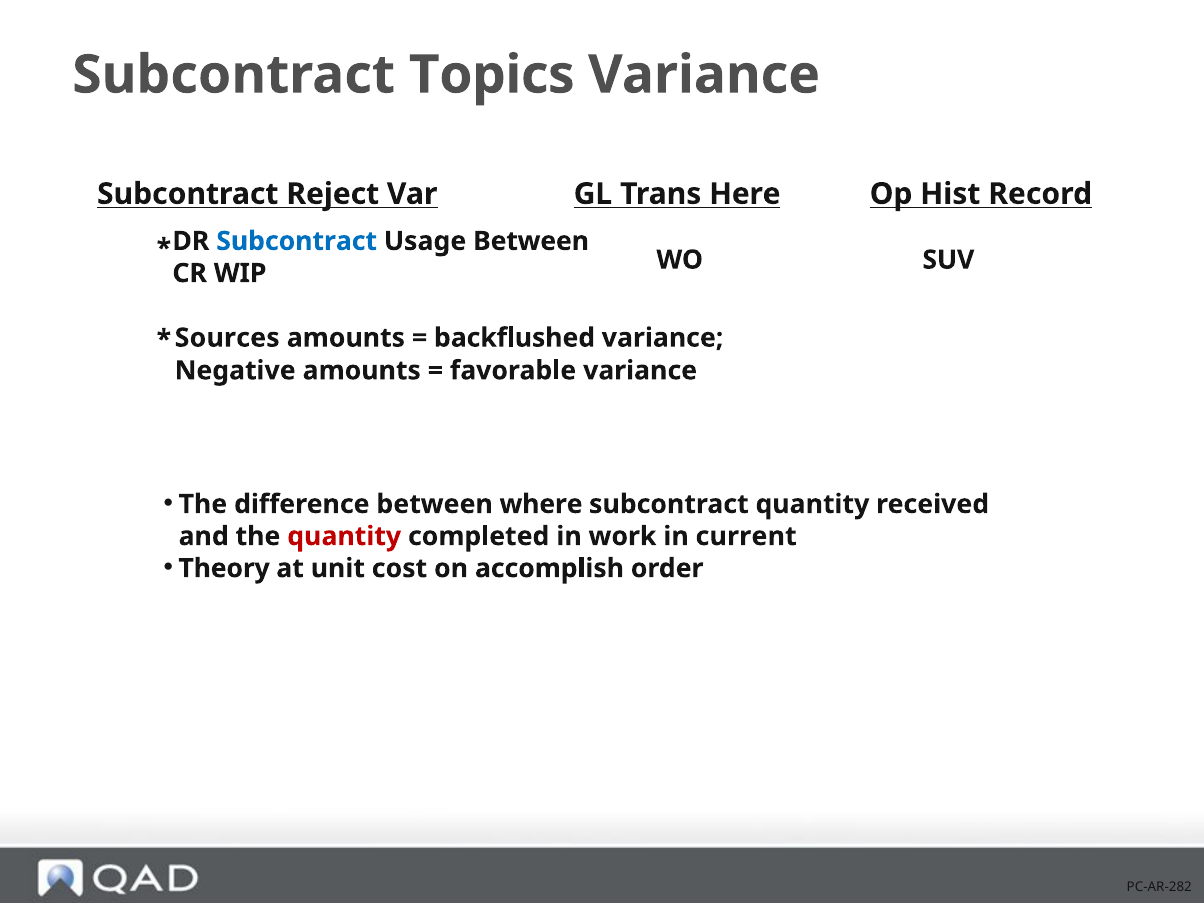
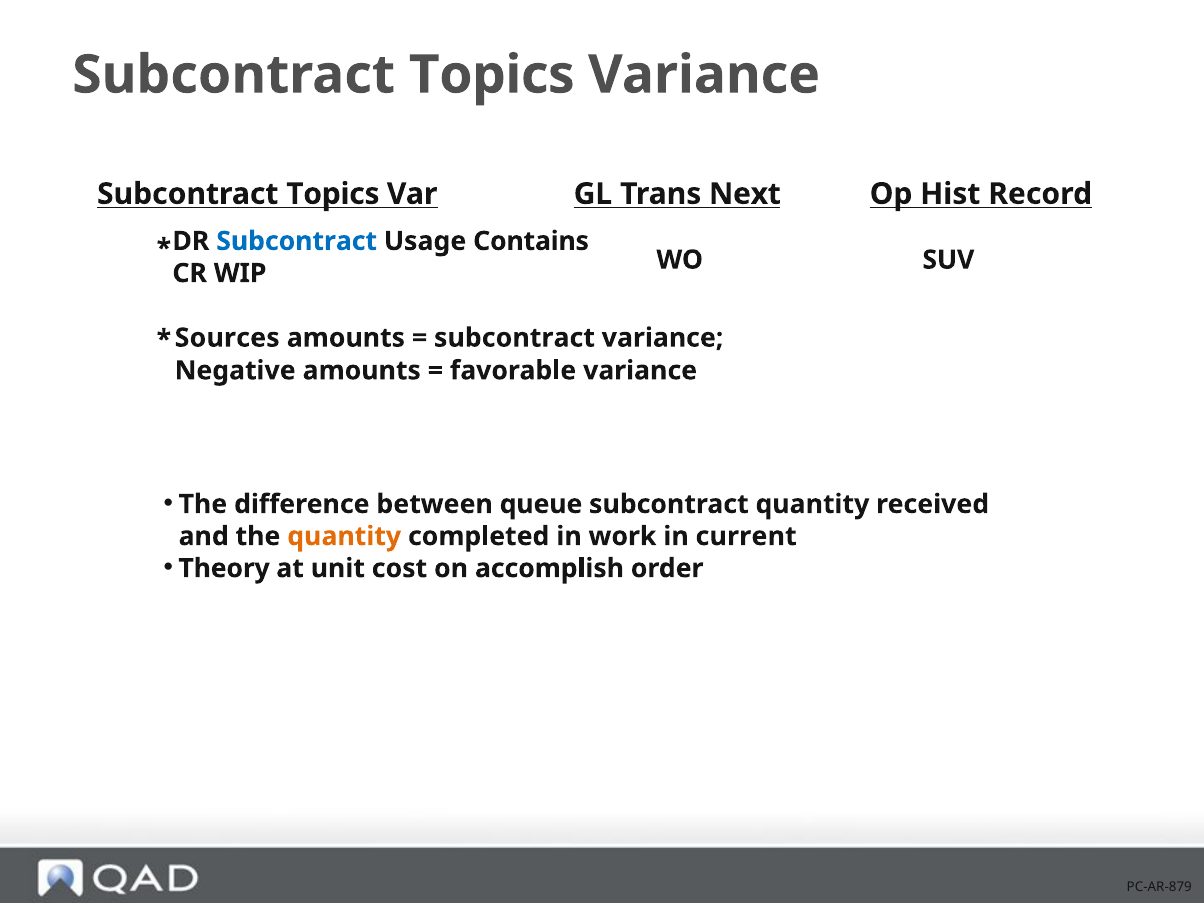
Here: Here -> Next (745, 194)
Reject: Reject -> Topics (333, 194)
Usage Between: Between -> Contains (531, 241)
backflushed: backflushed -> subcontract (514, 338)
where: where -> queue (541, 504)
quantity colour: red -> orange (344, 536)
PC-AR-282: PC-AR-282 -> PC-AR-879 (1159, 887)
